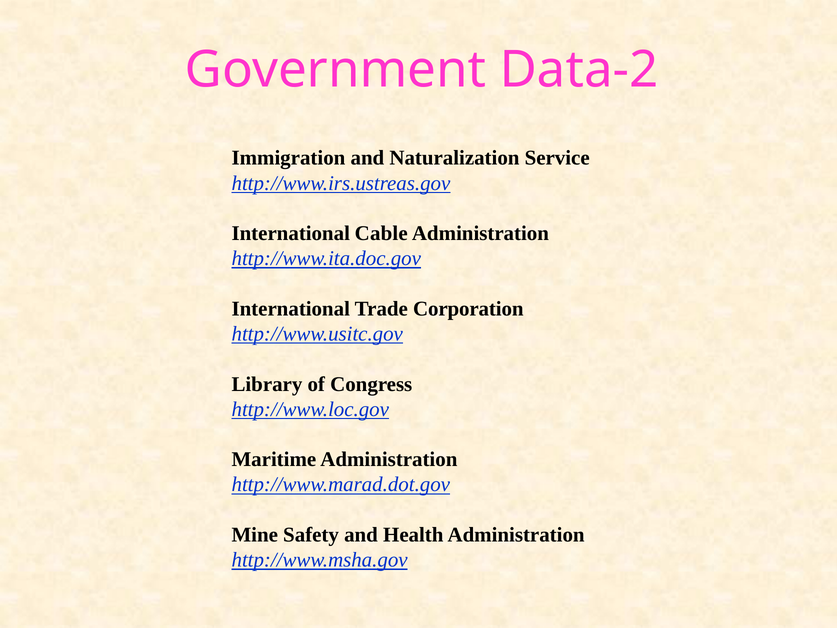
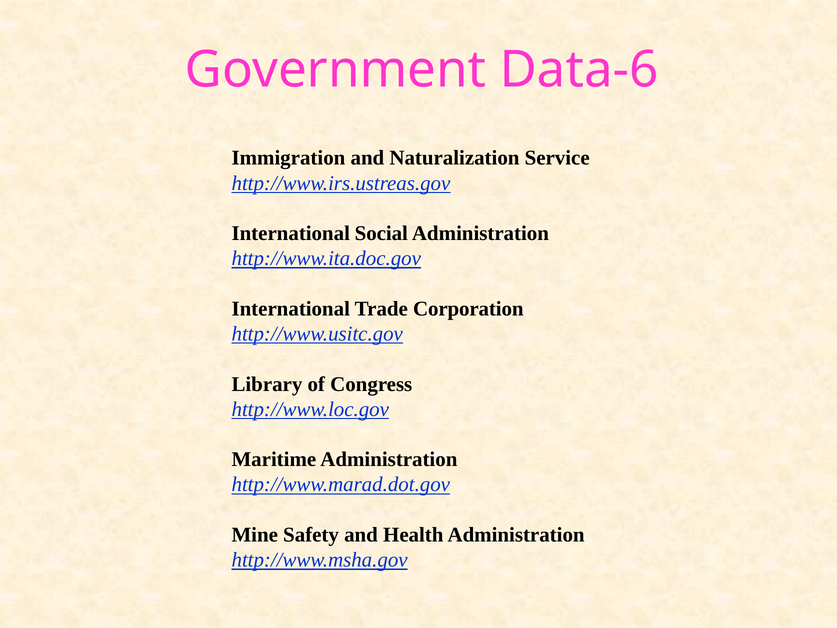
Data-2: Data-2 -> Data-6 (579, 70)
Cable: Cable -> Social (381, 233)
